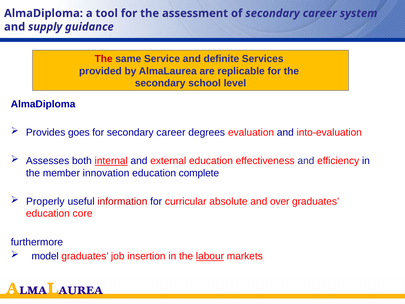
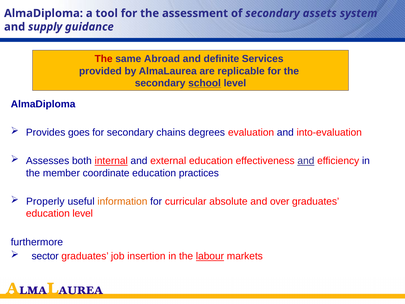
of secondary career: career -> assets (320, 13)
Service: Service -> Abroad (162, 59)
school underline: none -> present (205, 83)
for secondary career: career -> chains (171, 132)
and underline: none -> present (306, 161)
innovation: innovation -> coordinate (106, 173)
complete: complete -> practices (199, 173)
information colour: red -> orange (122, 201)
education core: core -> level (83, 213)
model: model -> sector (45, 256)
